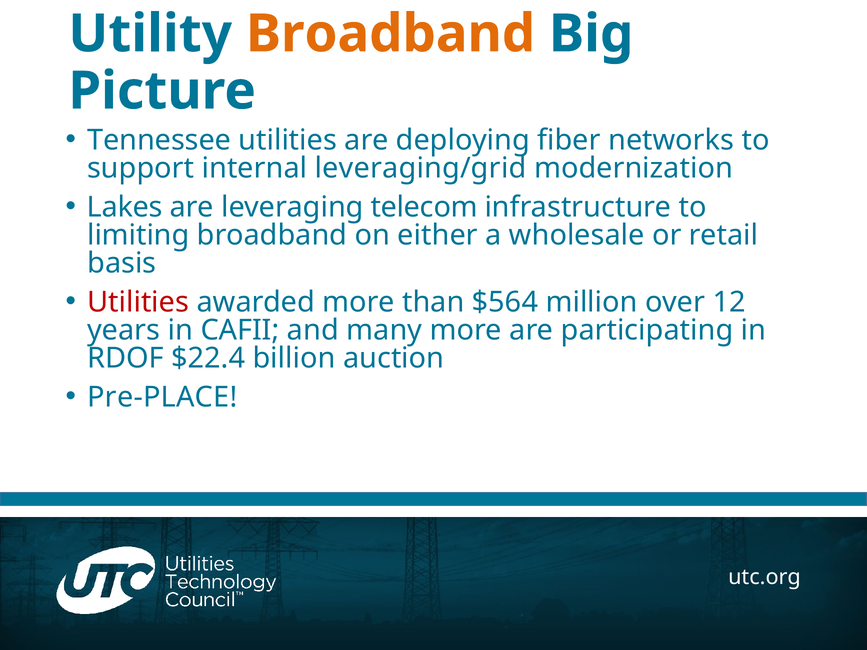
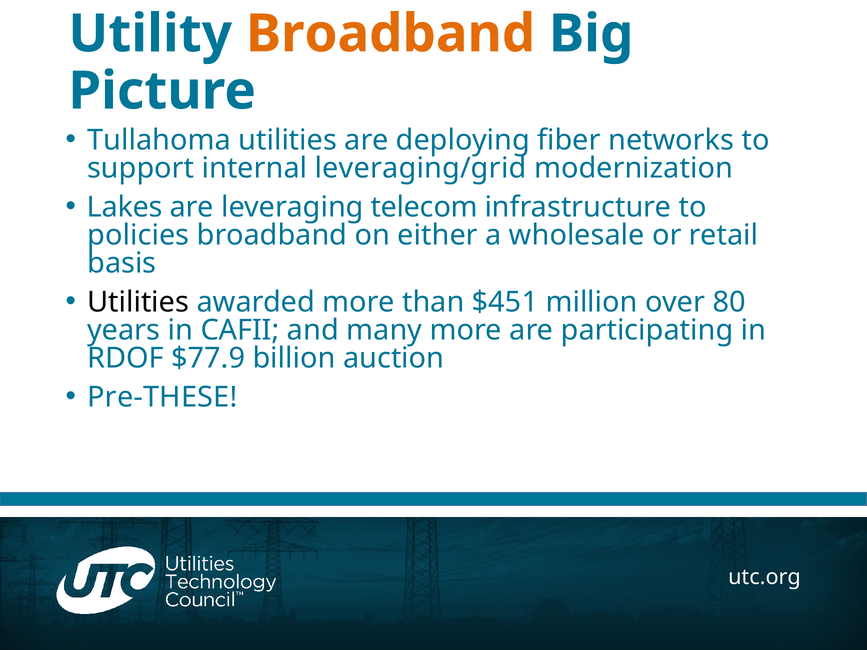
Tennessee: Tennessee -> Tullahoma (159, 140)
limiting: limiting -> policies (138, 235)
Utilities colour: red -> black (138, 302)
$564: $564 -> $451 (505, 302)
12: 12 -> 80 (729, 302)
$22.4: $22.4 -> $77.9 (208, 358)
Pre-PLACE: Pre-PLACE -> Pre-THESE (162, 397)
